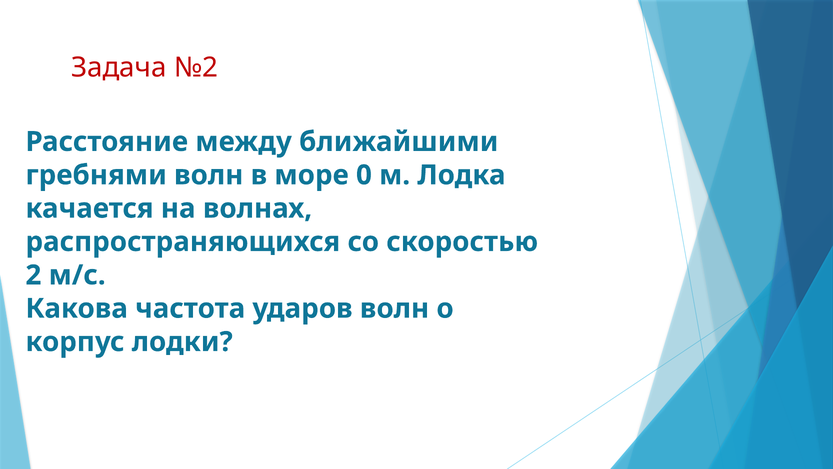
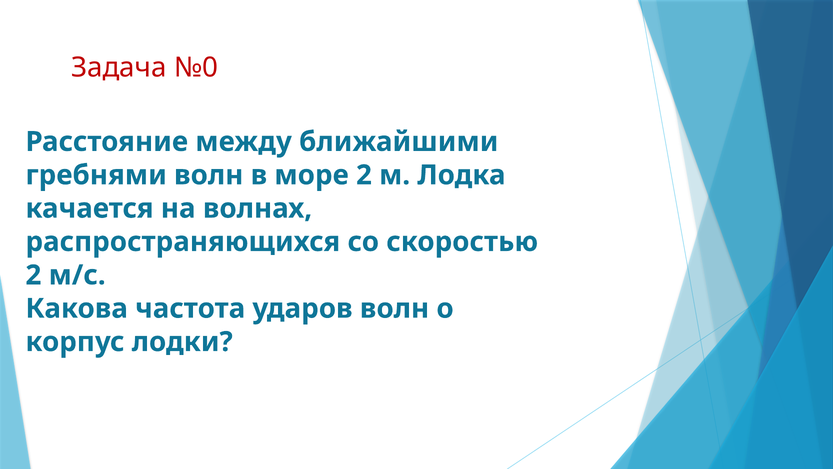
№2: №2 -> №0 (196, 67)
море 0: 0 -> 2 (364, 175)
